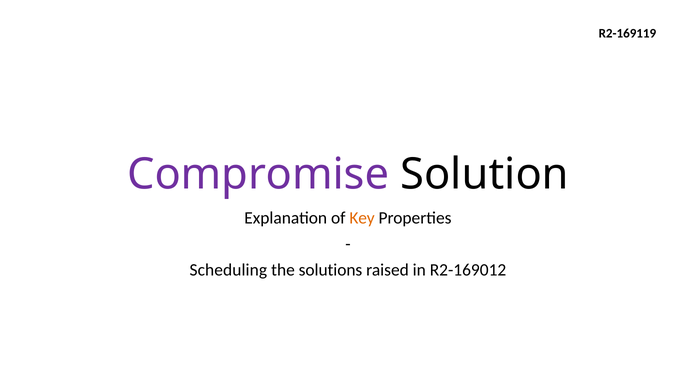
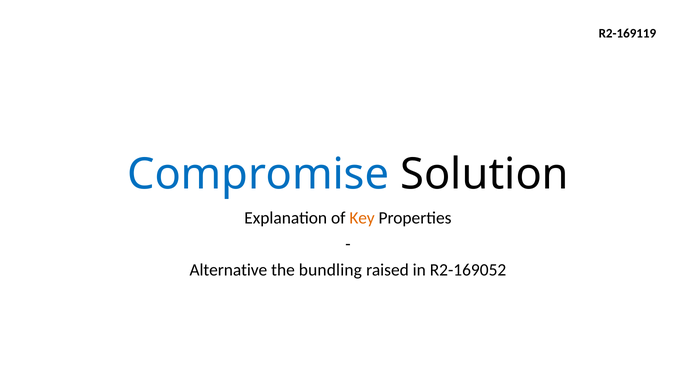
Compromise colour: purple -> blue (258, 174)
Scheduling: Scheduling -> Alternative (228, 270)
solutions: solutions -> bundling (330, 270)
R2-169012: R2-169012 -> R2-169052 (468, 270)
